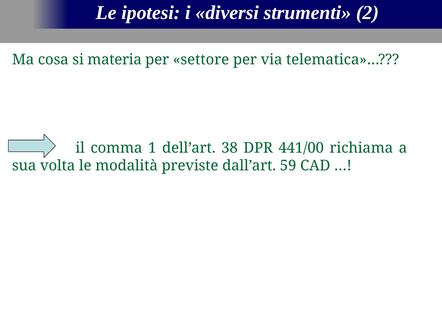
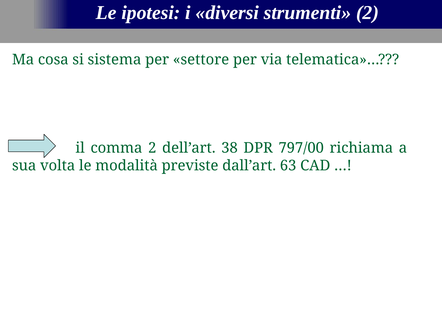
materia: materia -> sistema (114, 60)
comma 1: 1 -> 2 (152, 148)
441/00: 441/00 -> 797/00 (301, 148)
59: 59 -> 63 (288, 166)
